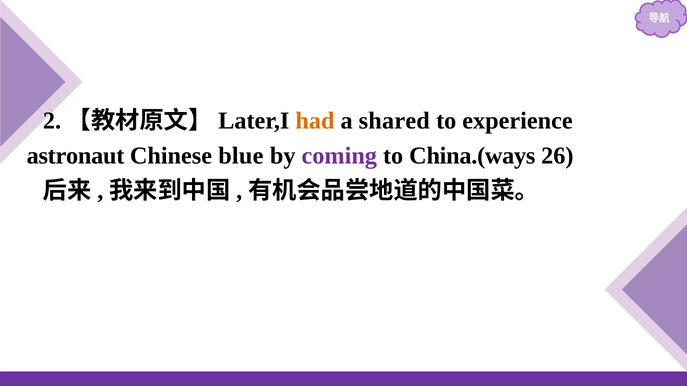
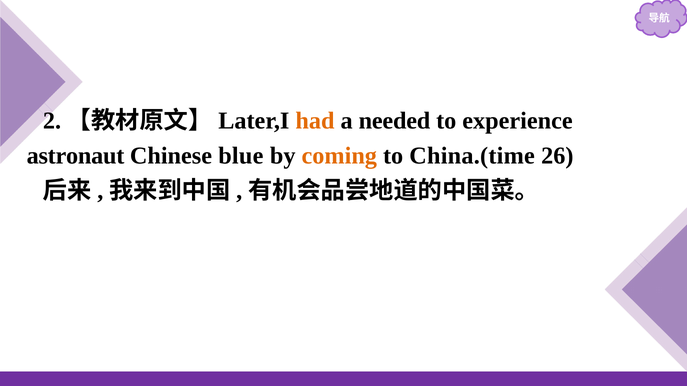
shared: shared -> needed (394, 121)
coming colour: purple -> orange (339, 156)
China.(ways: China.(ways -> China.(time (472, 156)
